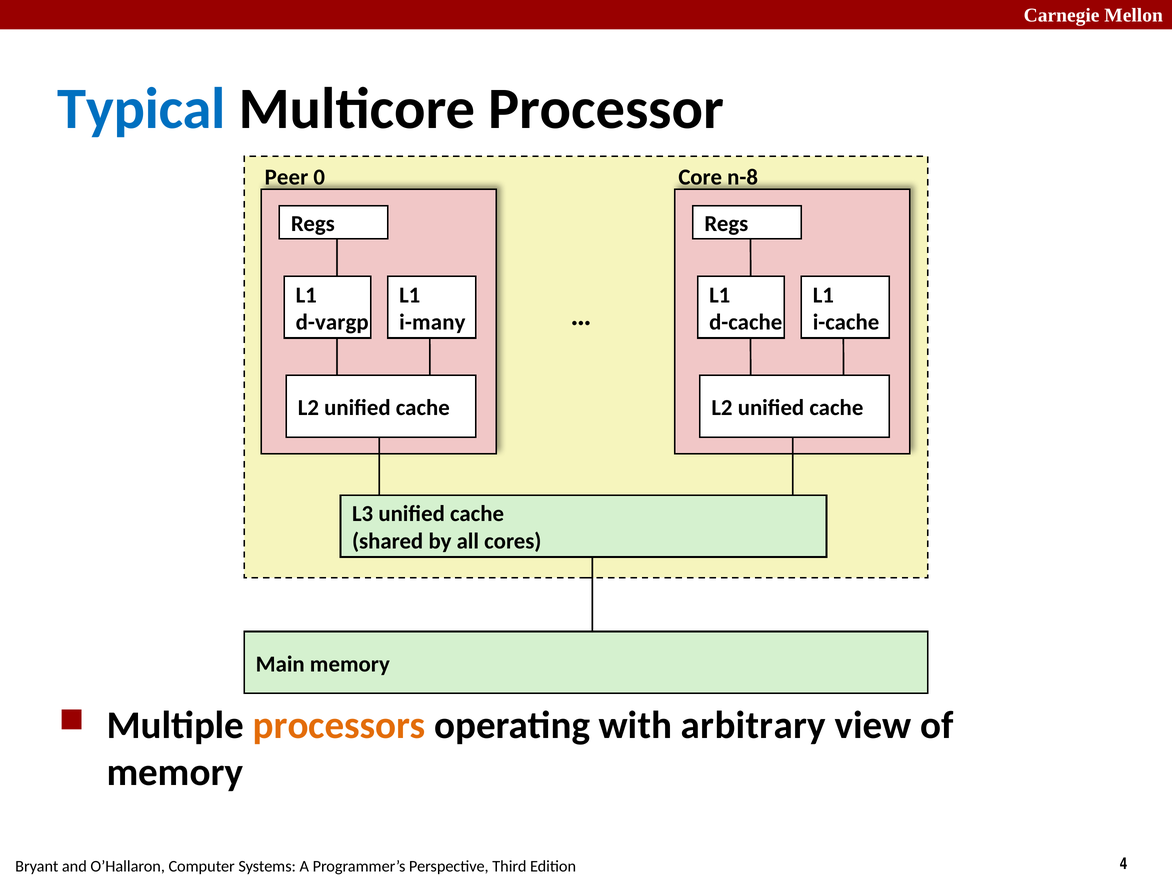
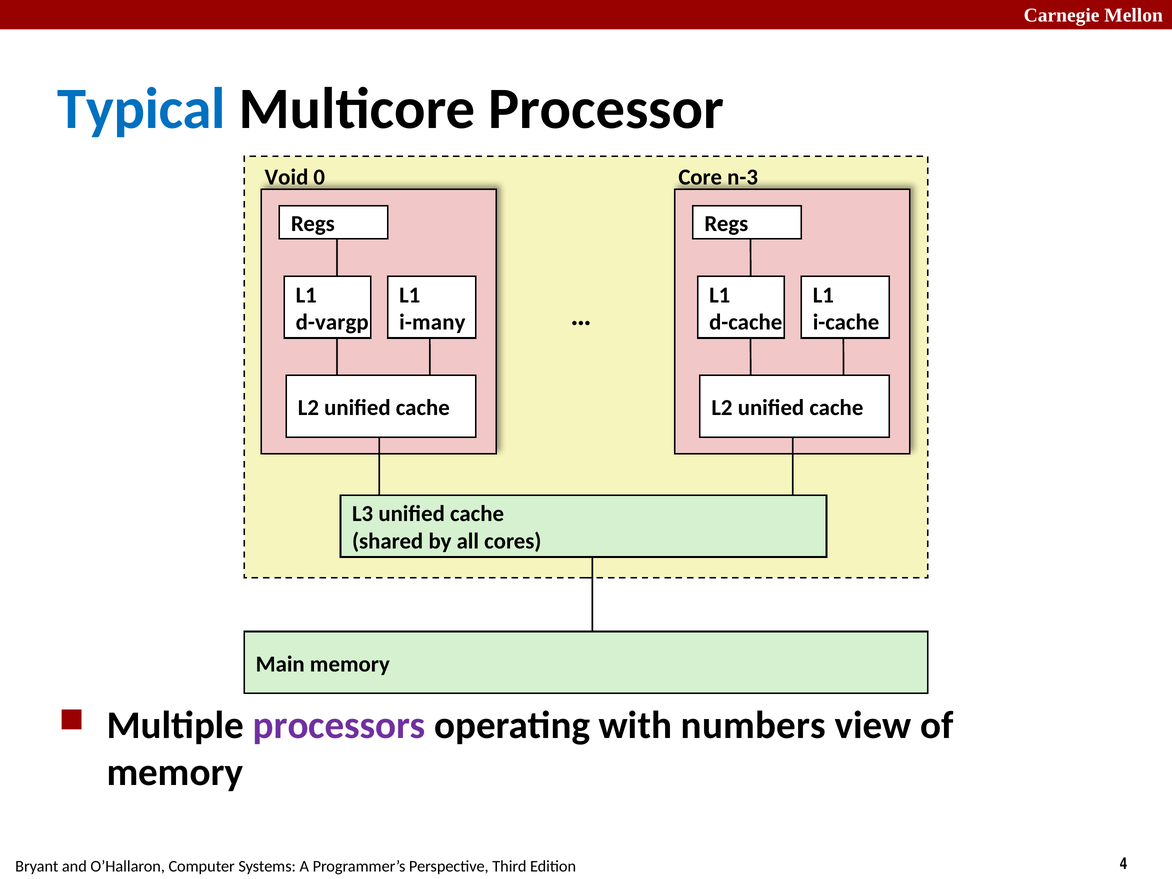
Peer: Peer -> Void (287, 177)
n-8: n-8 -> n-3 (743, 177)
processors colour: orange -> purple (339, 725)
arbitrary: arbitrary -> numbers (753, 725)
